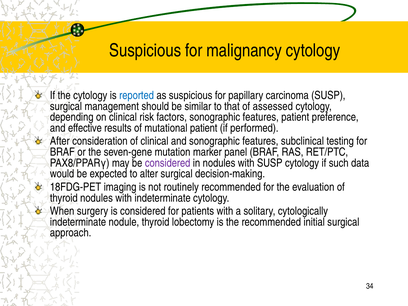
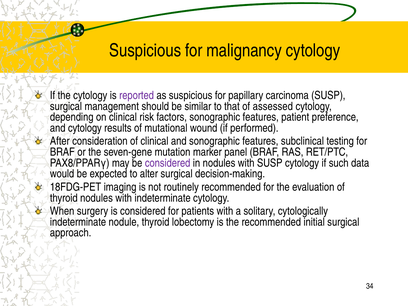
reported colour: blue -> purple (137, 95)
and effective: effective -> cytology (85, 128)
mutational patient: patient -> wound (204, 128)
